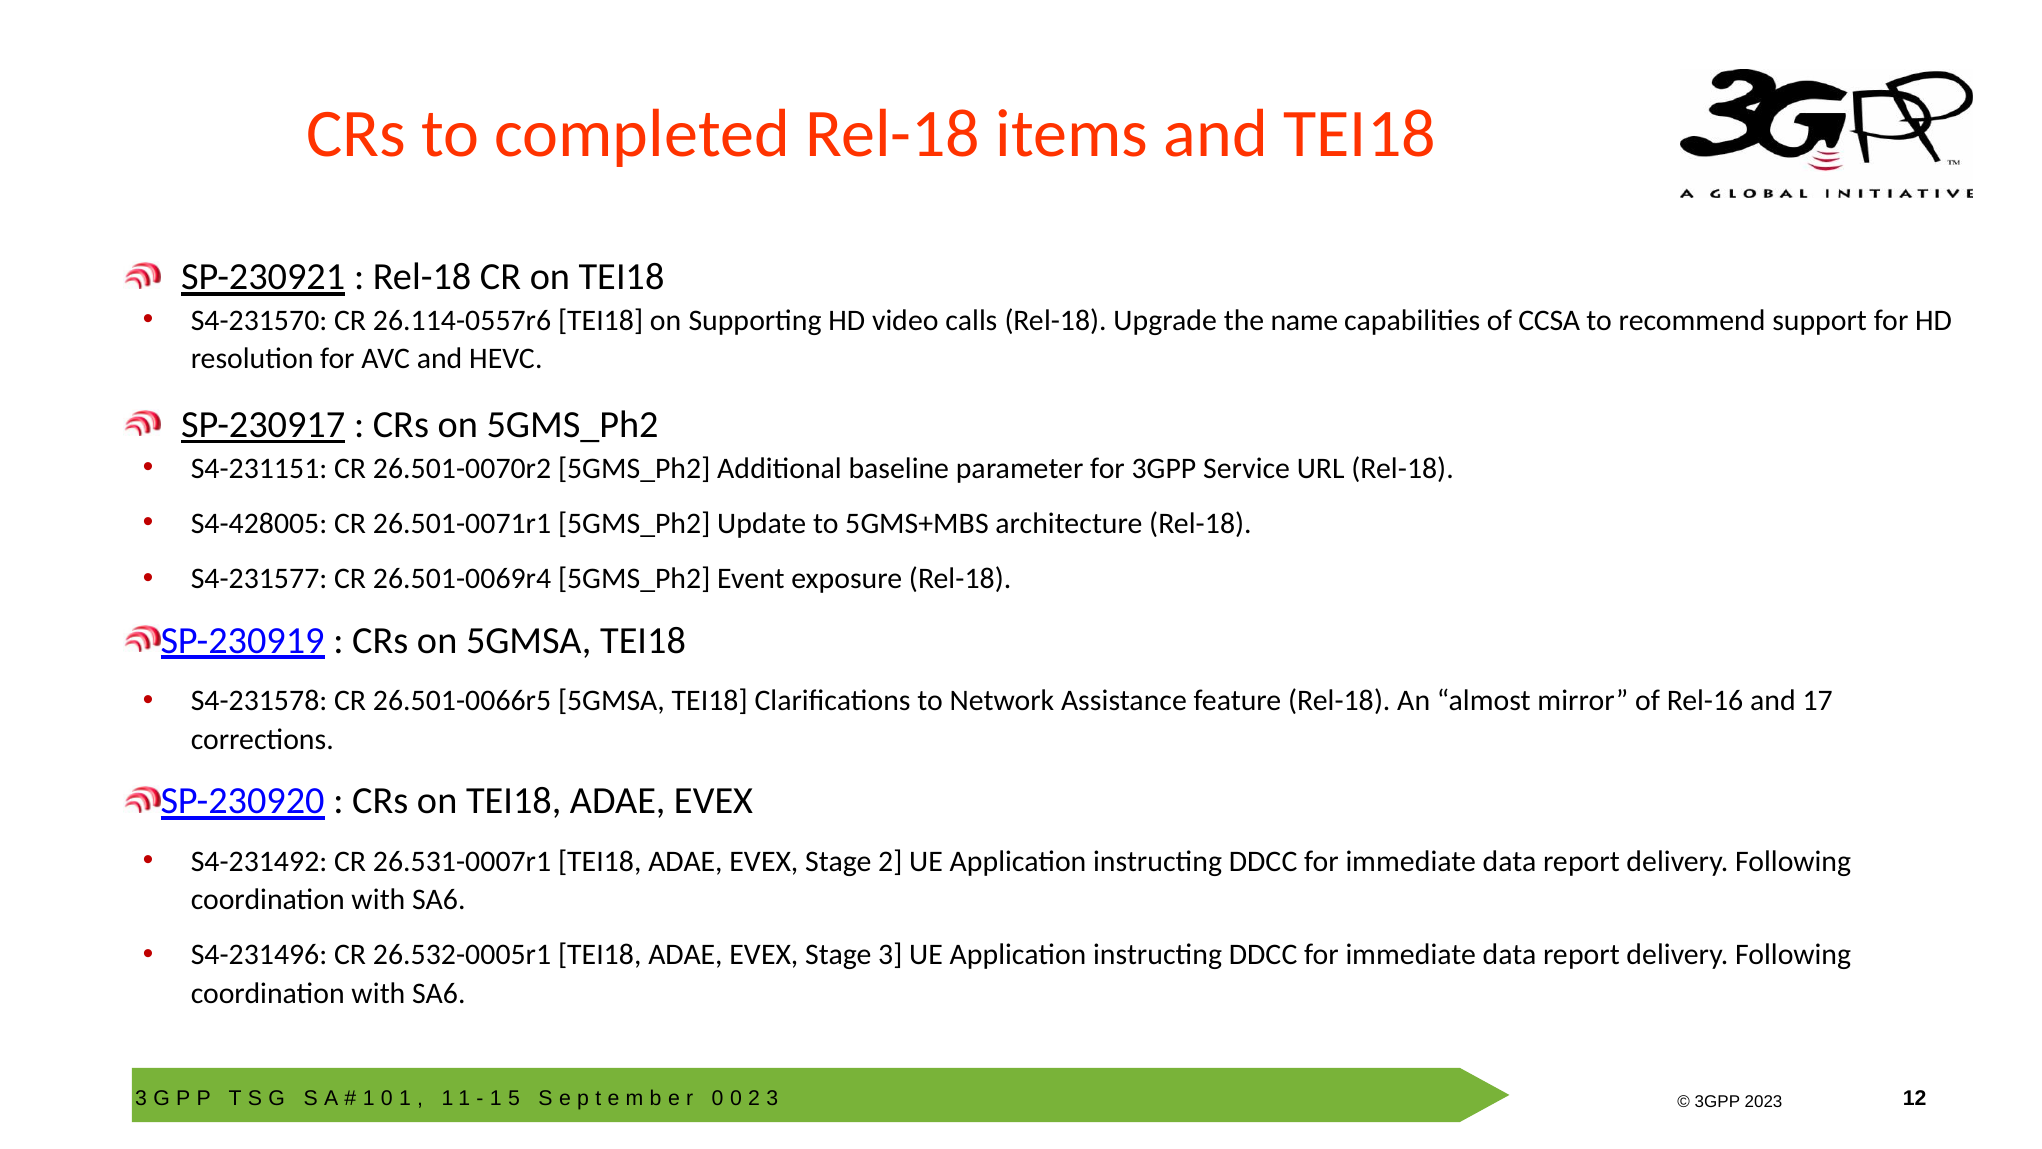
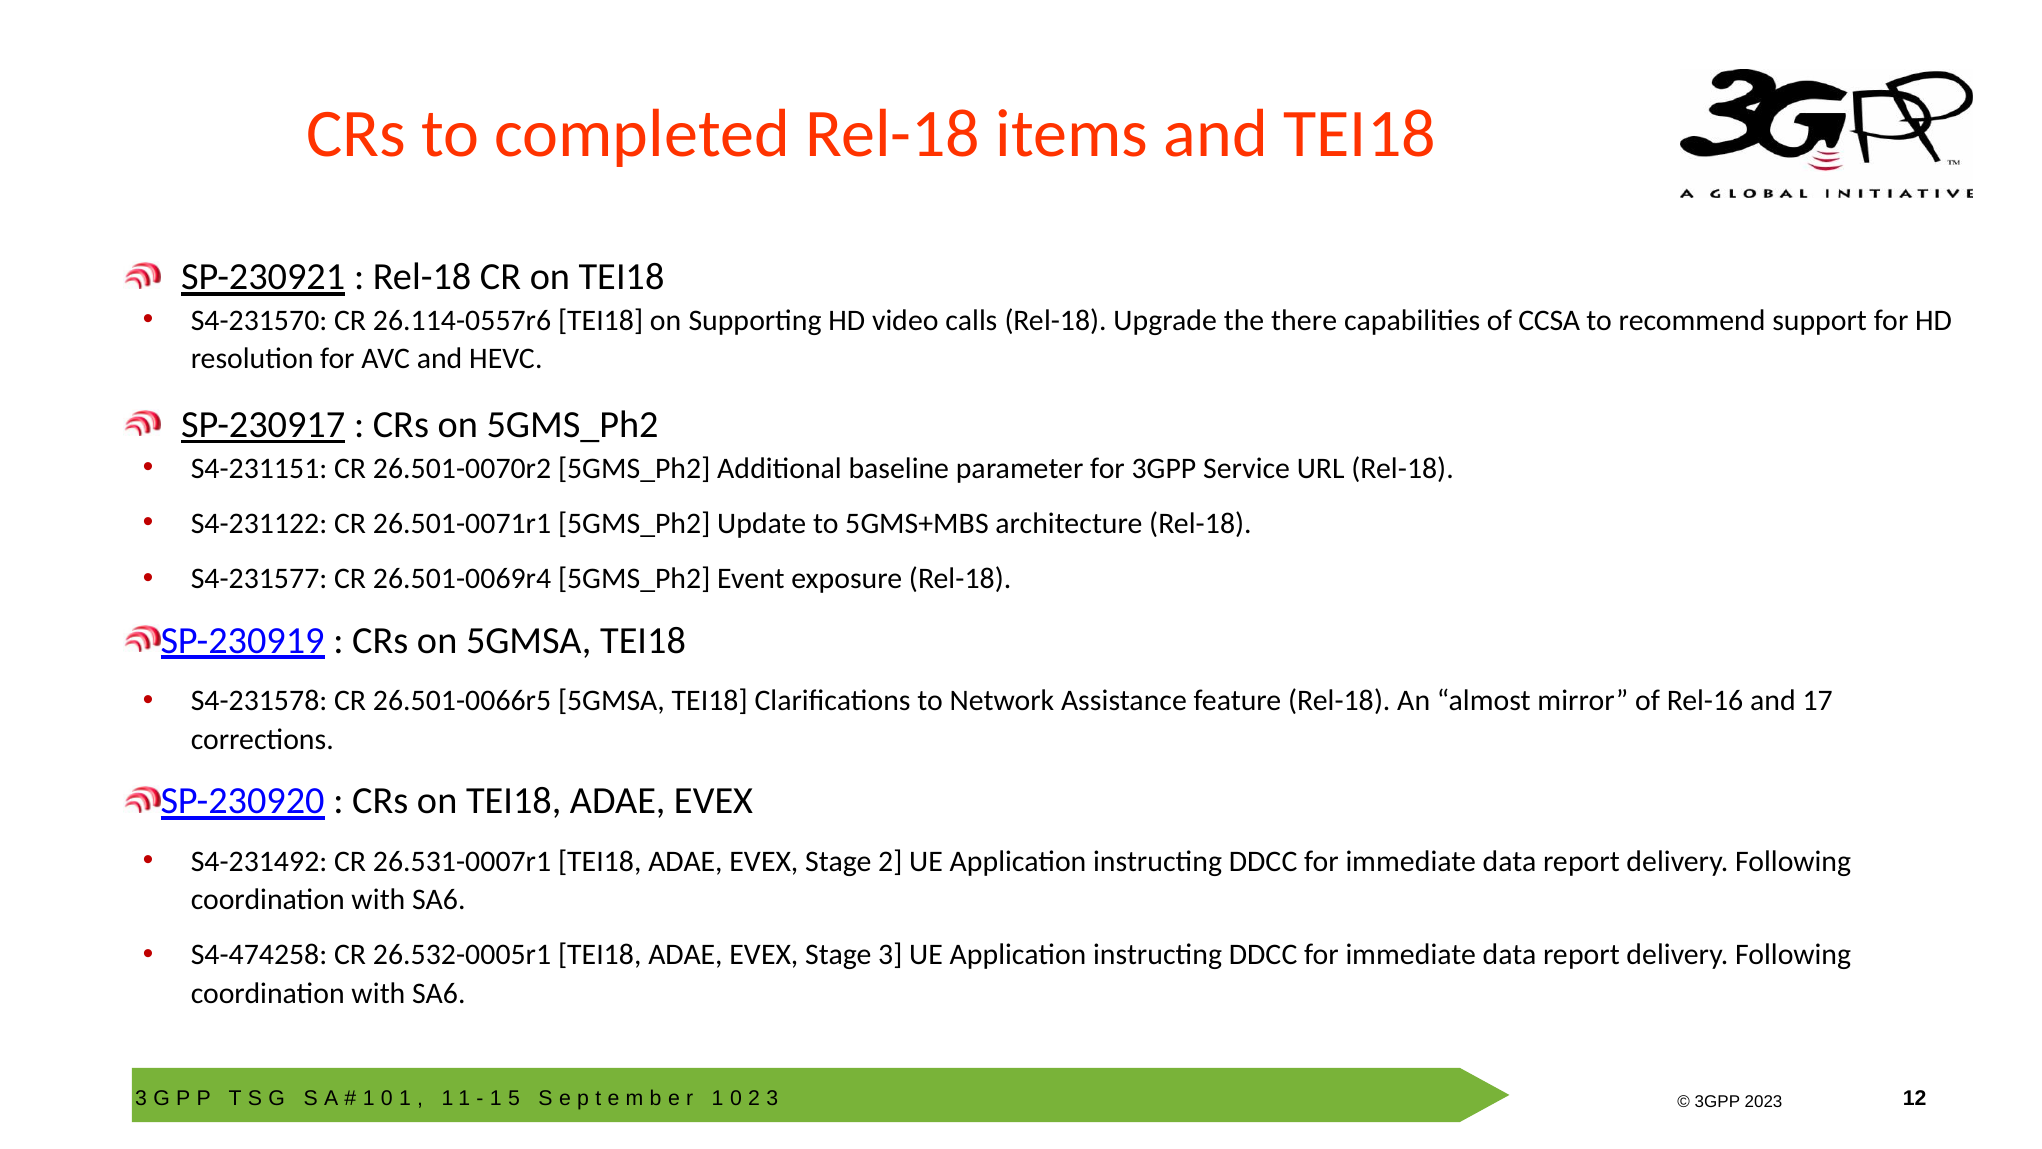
name: name -> there (1304, 320)
S4-428005: S4-428005 -> S4-231122 (259, 523)
S4-231496: S4-231496 -> S4-474258 (259, 955)
0: 0 -> 1 (718, 1098)
